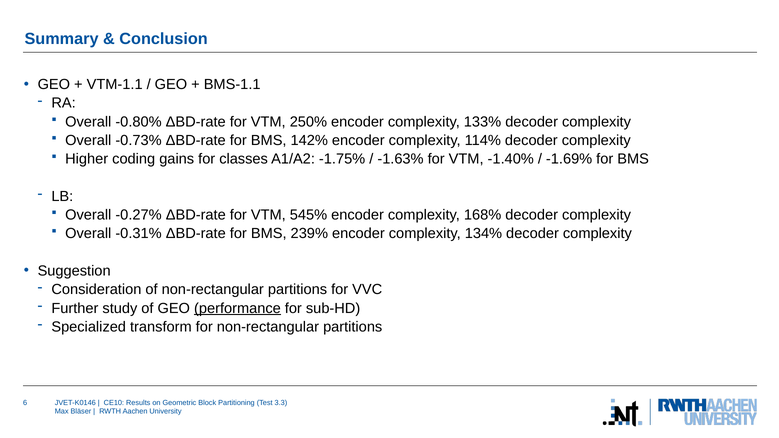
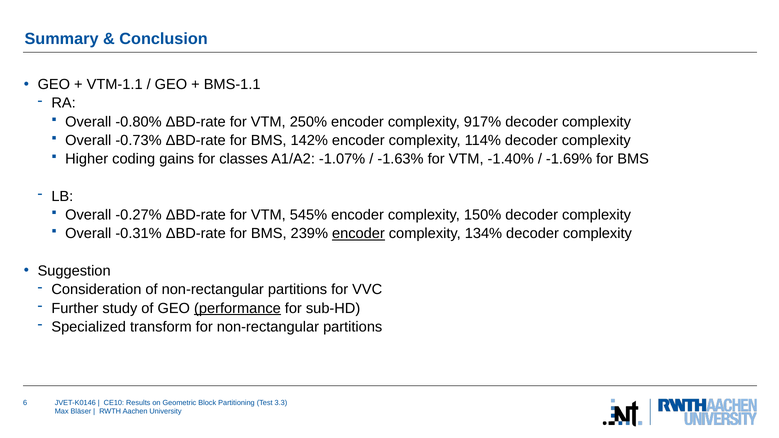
133%: 133% -> 917% (483, 122)
-1.75%: -1.75% -> -1.07% (342, 159)
168%: 168% -> 150% (483, 215)
encoder underline: none -> present (358, 234)
